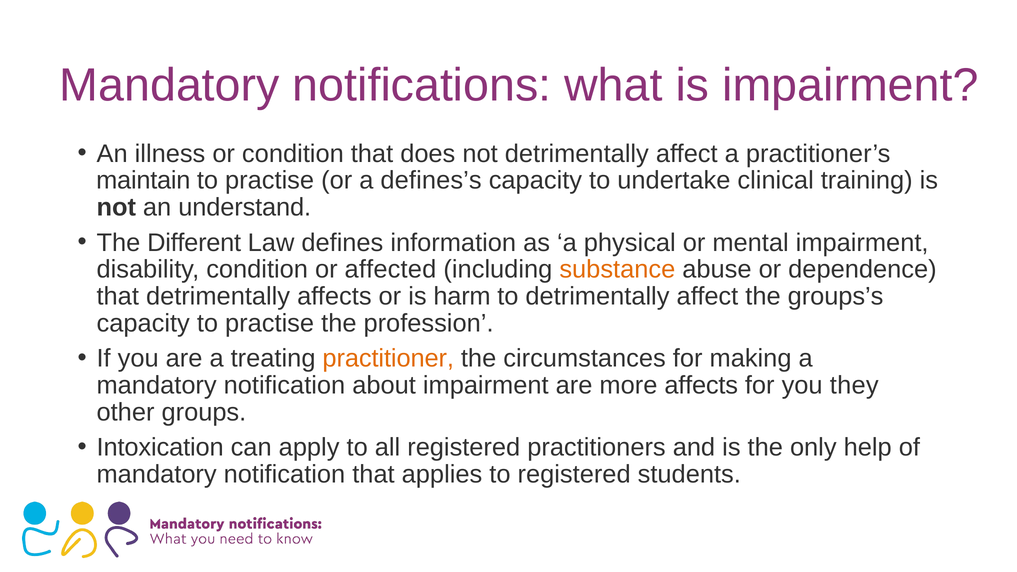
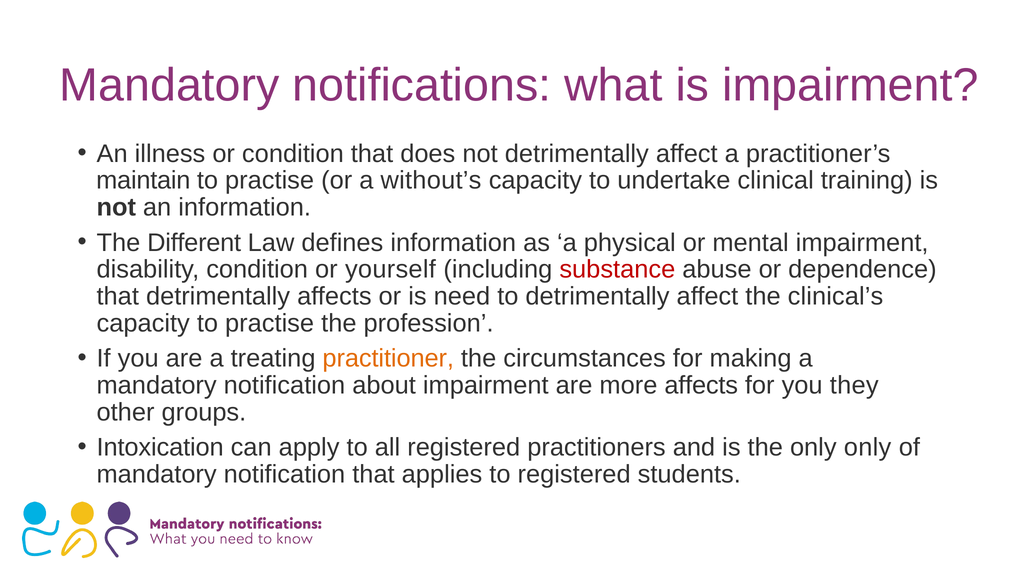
defines’s: defines’s -> without’s (431, 181)
an understand: understand -> information (245, 207)
affected: affected -> yourself (390, 270)
substance colour: orange -> red (617, 270)
harm: harm -> need (462, 296)
groups’s: groups’s -> clinical’s (835, 296)
only help: help -> only (868, 448)
